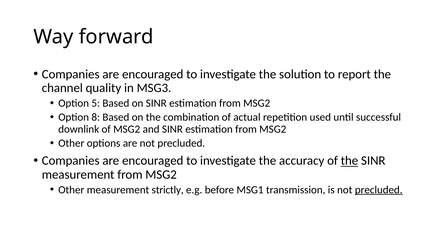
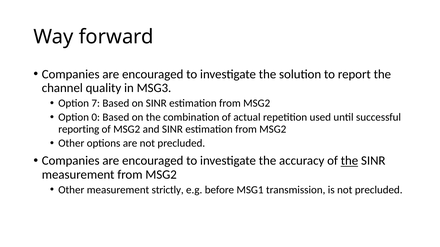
5: 5 -> 7 (96, 103)
8: 8 -> 0 (96, 118)
downlink: downlink -> reporting (79, 129)
precluded underline: present -> none (379, 190)
